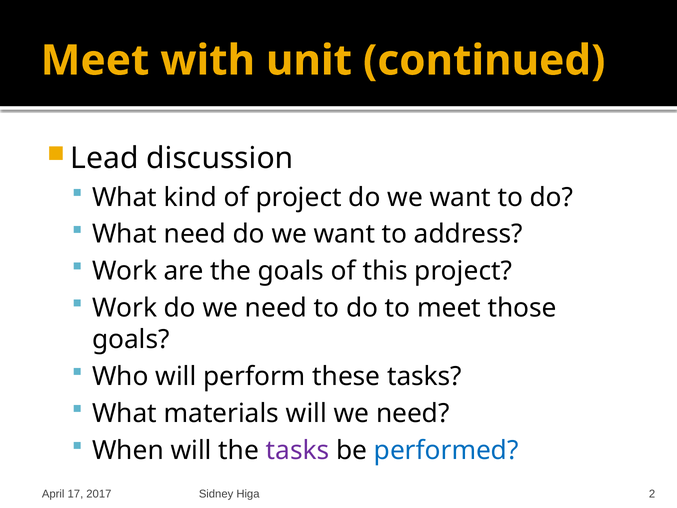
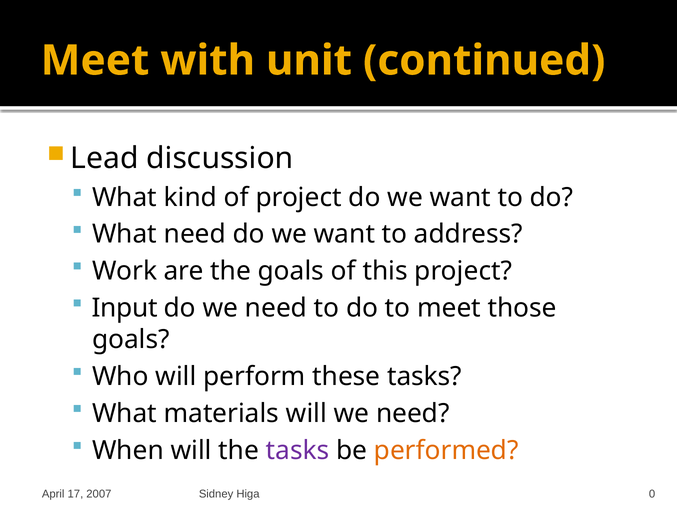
Work: Work -> Input (125, 308)
performed colour: blue -> orange (446, 450)
2017: 2017 -> 2007 (99, 494)
2: 2 -> 0 (652, 494)
